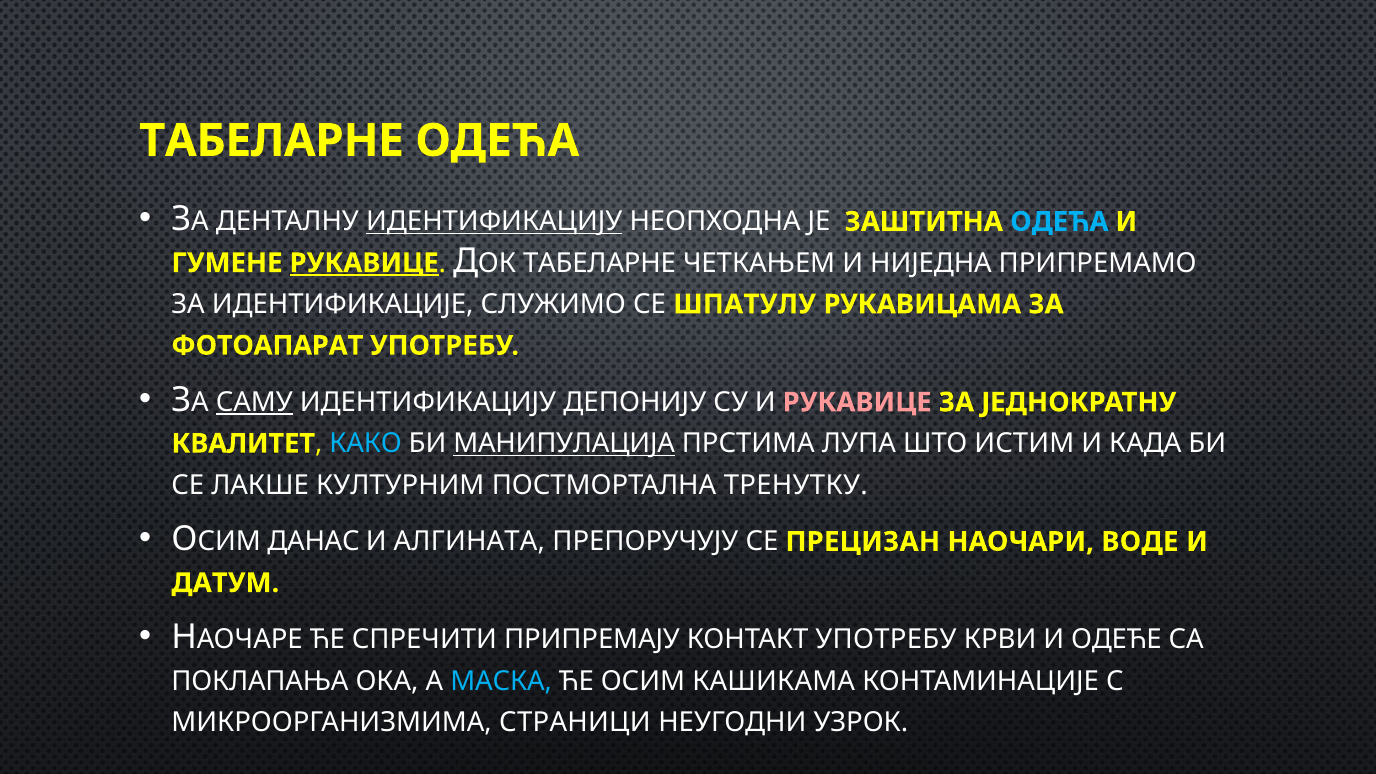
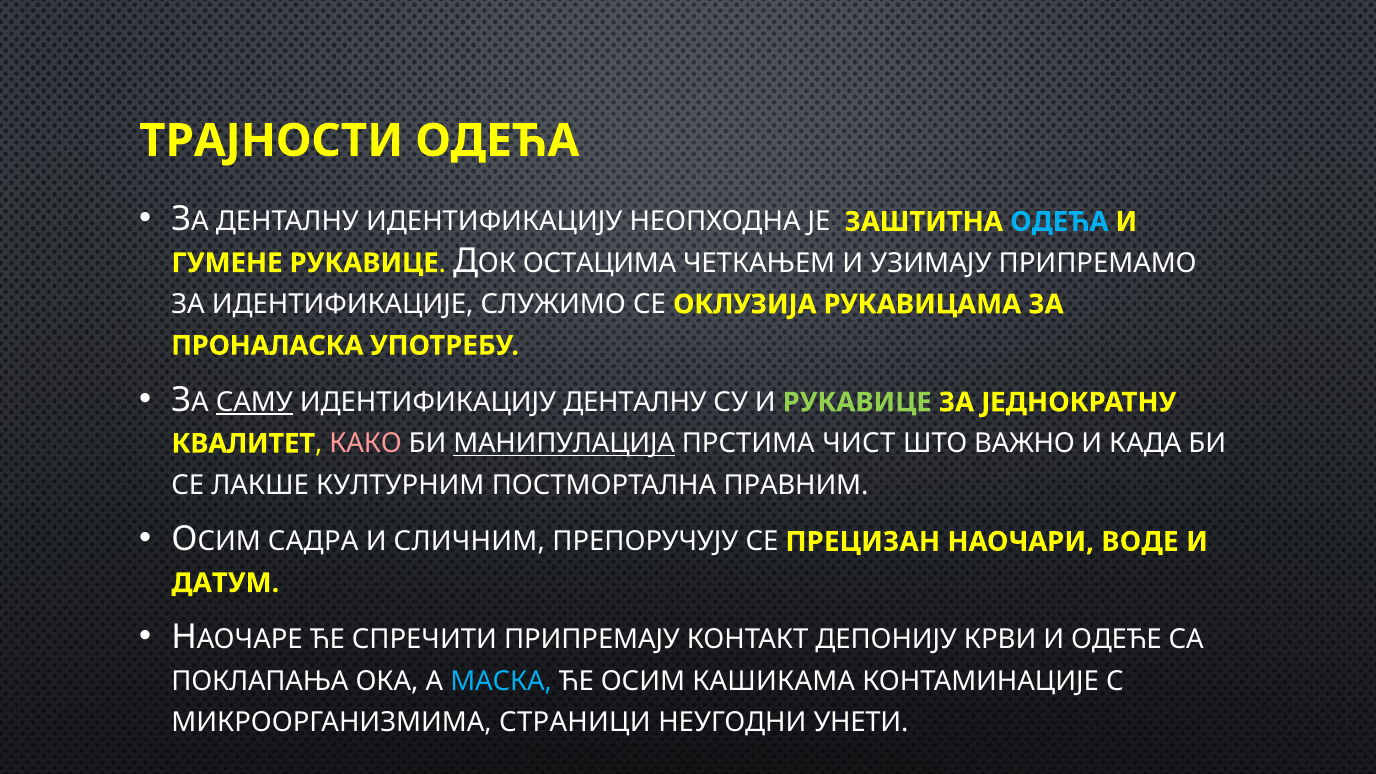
ТАБЕЛАРНЕ: ТАБЕЛАРНЕ -> ТРАЈНОСТИ (271, 141)
ИДЕНТИФИКАЦИЈУ underline: present -> none (494, 222)
РУКАВИЦЕ underline: present -> none (364, 263)
ТАБЕЛАРНЕ: ТАБЕЛАРНЕ -> ОСТАЦИМА (600, 263)
НИЈЕДНА: НИЈЕДНА -> УЗИМАЈУ (931, 263)
ШПАТУЛУ: ШПАТУЛУ -> ОКЛУЗИЈА (745, 304)
ФОТОАПАРАТ: ФОТОАПАРАТ -> ПРОНАЛАСКА (267, 346)
ИДЕНТИФИКАЦИЈУ ДЕПОНИЈУ: ДЕПОНИЈУ -> ДЕНТАЛНУ (635, 402)
РУКАВИЦЕ colour: pink -> light green (857, 402)
КАКО colour: light blue -> pink (366, 444)
ЛУПА: ЛУПА -> ЧИСТ (859, 444)
ИСТИМ: ИСТИМ -> ВАЖНО (1024, 444)
ТРЕНУТКУ: ТРЕНУТКУ -> ПРАВНИМ (796, 485)
ДАНАС: ДАНАС -> САДРА (313, 542)
АЛГИНАТА: АЛГИНАТА -> СЛИЧНИМ (469, 542)
КОНТАКТ УПОТРЕБУ: УПОТРЕБУ -> ДЕПОНИЈУ (886, 640)
УЗРОК: УЗРОК -> УНЕТИ (861, 722)
